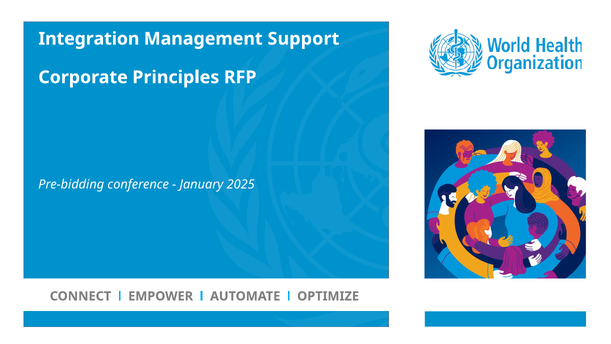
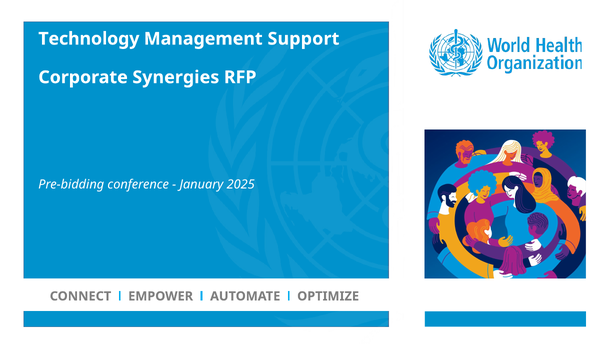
Integration: Integration -> Technology (89, 39)
Principles: Principles -> Synergies (176, 77)
